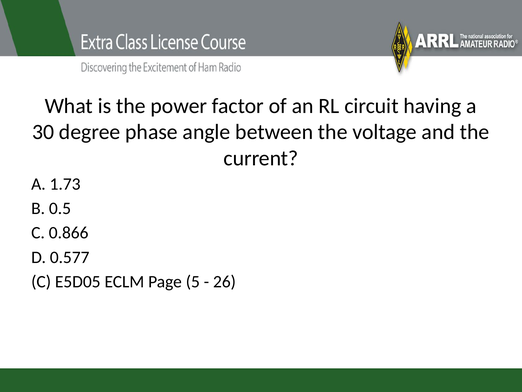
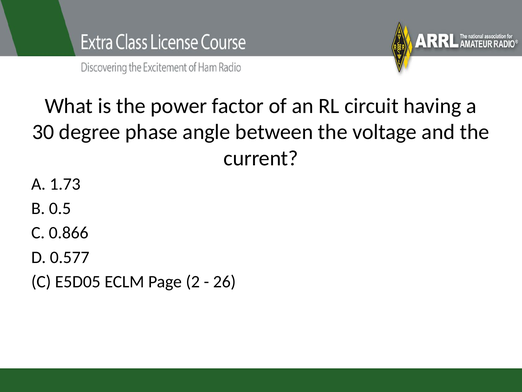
5: 5 -> 2 (193, 281)
